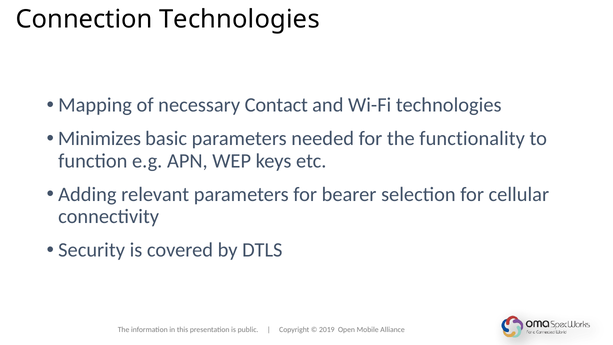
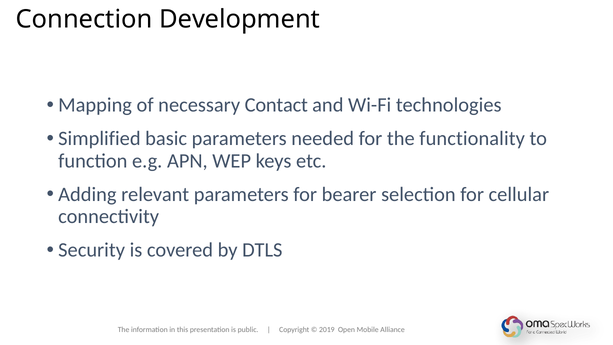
Connection Technologies: Technologies -> Development (240, 19)
Minimizes: Minimizes -> Simplified (99, 139)
